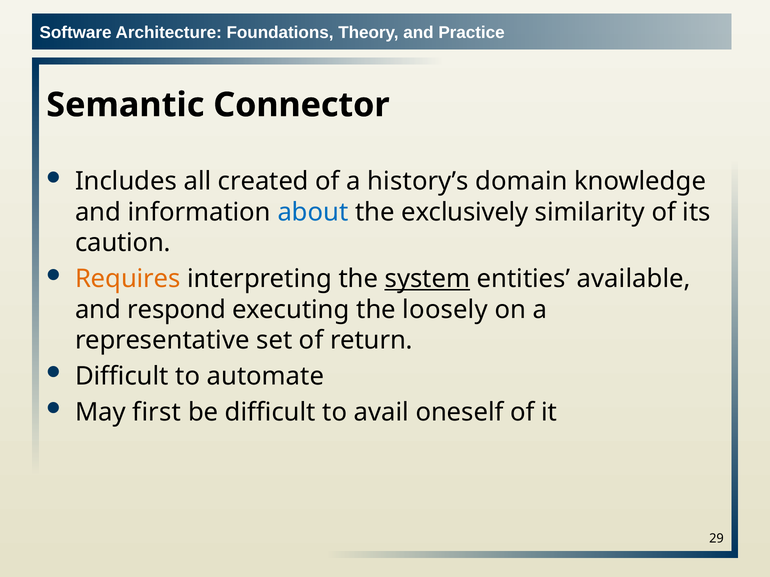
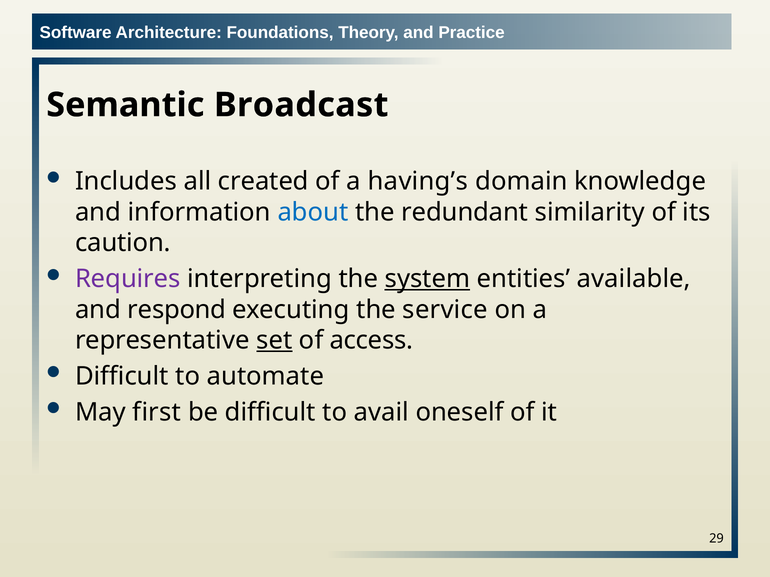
Connector: Connector -> Broadcast (301, 105)
history’s: history’s -> having’s (418, 181)
exclusively: exclusively -> redundant (465, 212)
Requires colour: orange -> purple (128, 279)
loosely: loosely -> service (445, 310)
set underline: none -> present (274, 341)
return: return -> access (371, 341)
